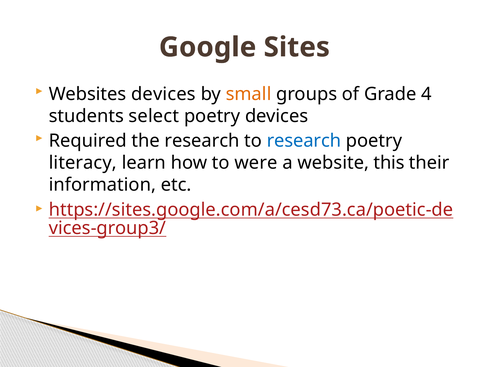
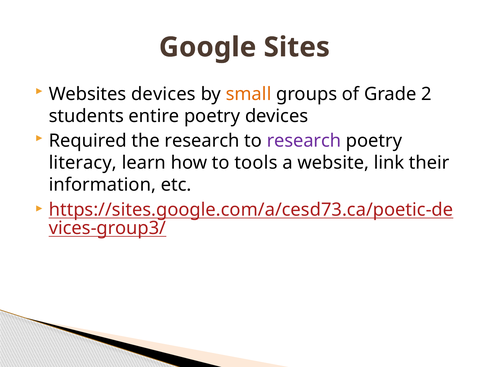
4: 4 -> 2 (426, 94)
select: select -> entire (154, 116)
research colour: blue -> purple (304, 141)
were: were -> tools (256, 163)
this: this -> link (389, 163)
